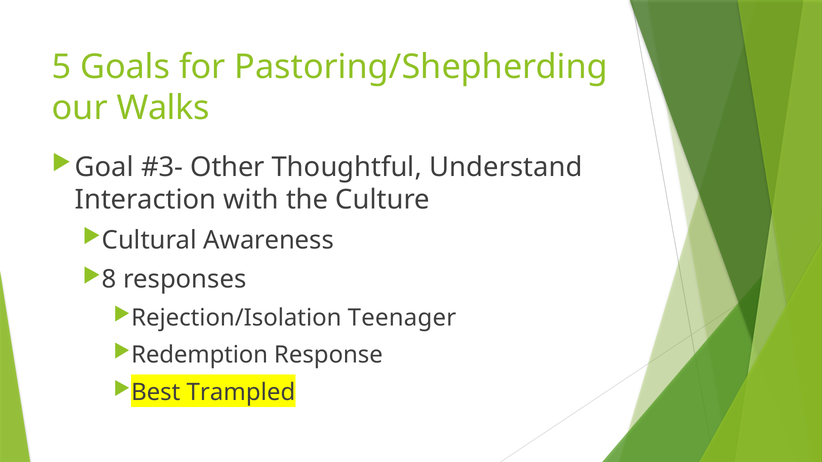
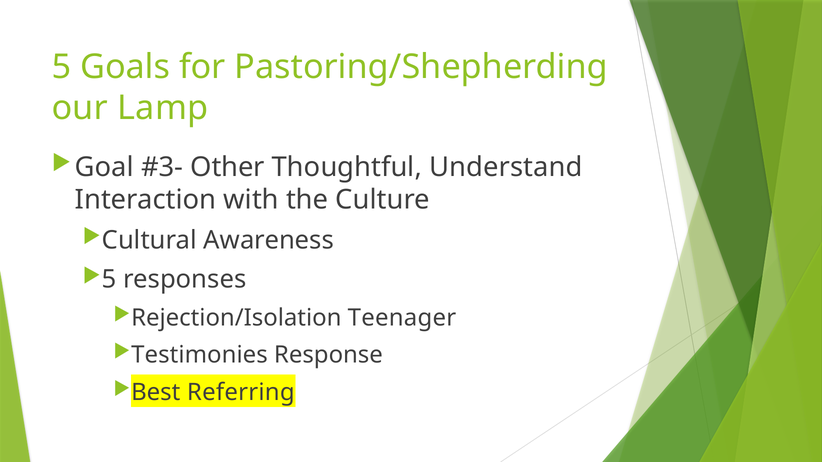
Walks: Walks -> Lamp (163, 108)
8: 8 -> 5 (109, 280)
Redemption: Redemption -> Testimonies (200, 355)
Trampled: Trampled -> Referring (241, 393)
